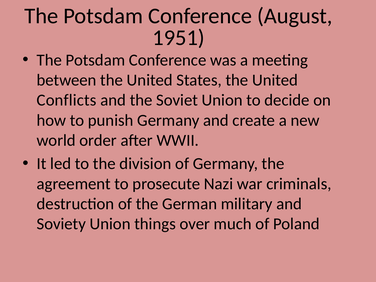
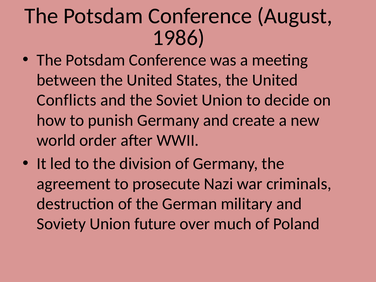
1951: 1951 -> 1986 (179, 38)
things: things -> future (155, 224)
